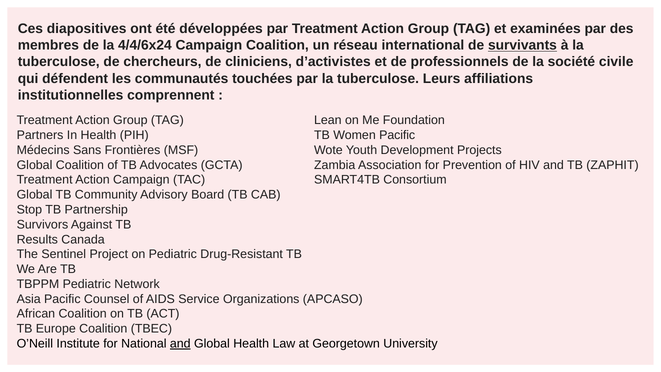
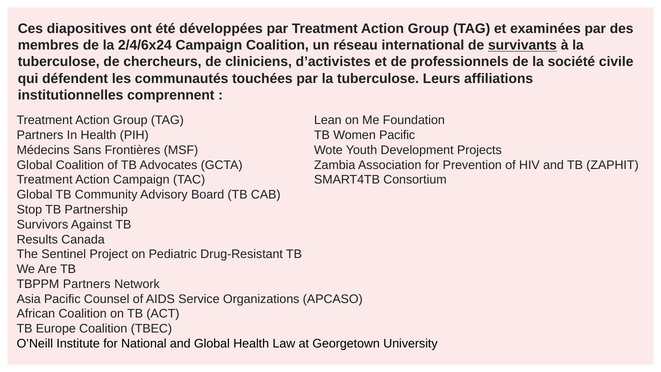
4/4/6x24: 4/4/6x24 -> 2/4/6x24 (145, 45)
TBPPM Pediatric: Pediatric -> Partners (87, 284)
and underline: present -> none (180, 343)
